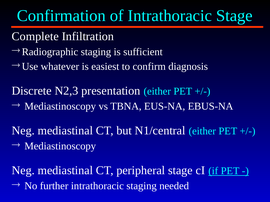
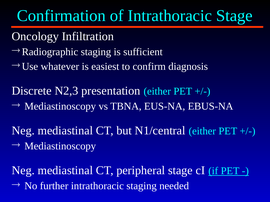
Complete: Complete -> Oncology (35, 36)
